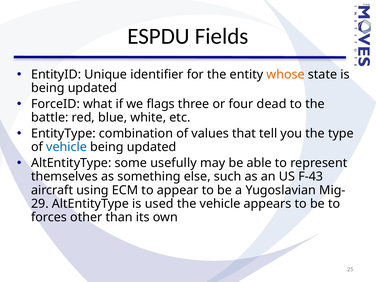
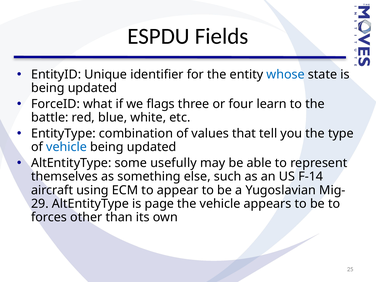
whose colour: orange -> blue (286, 74)
dead: dead -> learn (272, 104)
F-43: F-43 -> F-14 (311, 177)
used: used -> page (159, 204)
